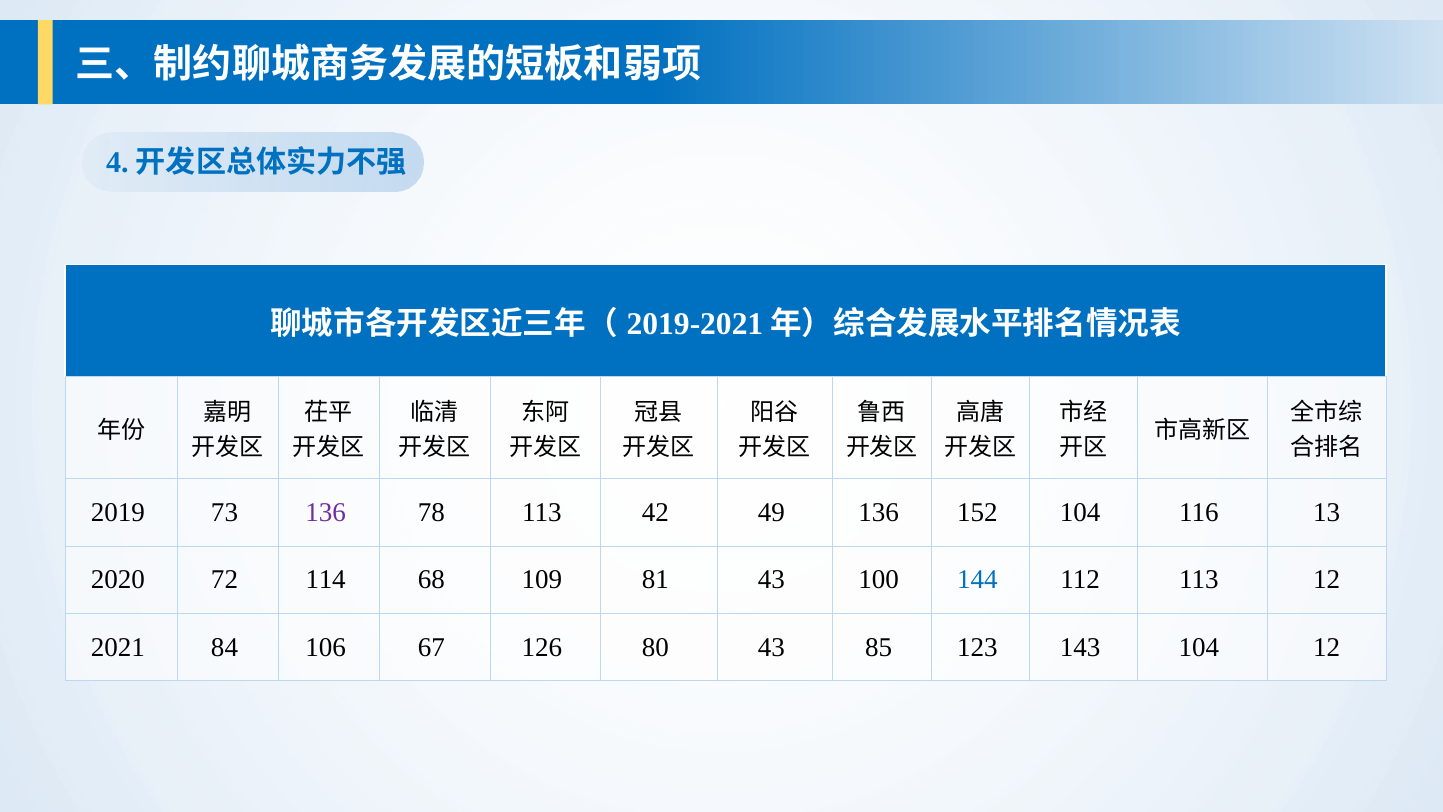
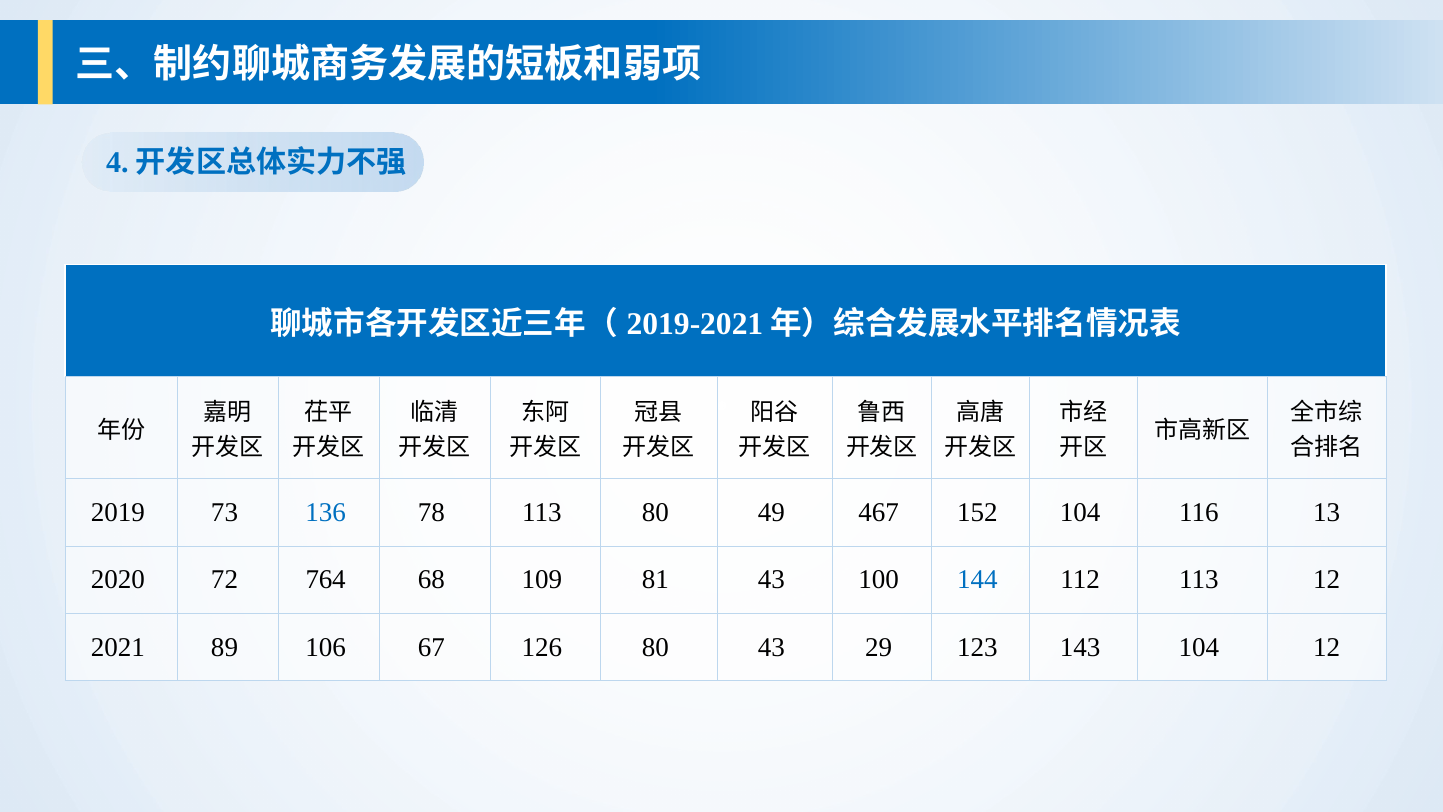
136 colour: purple -> blue (326, 512)
113 42: 42 -> 80 (655, 512)
49 136: 136 -> 467 (879, 512)
114: 114 -> 764 (326, 580)
84: 84 -> 89 (225, 647)
85: 85 -> 29 (879, 647)
